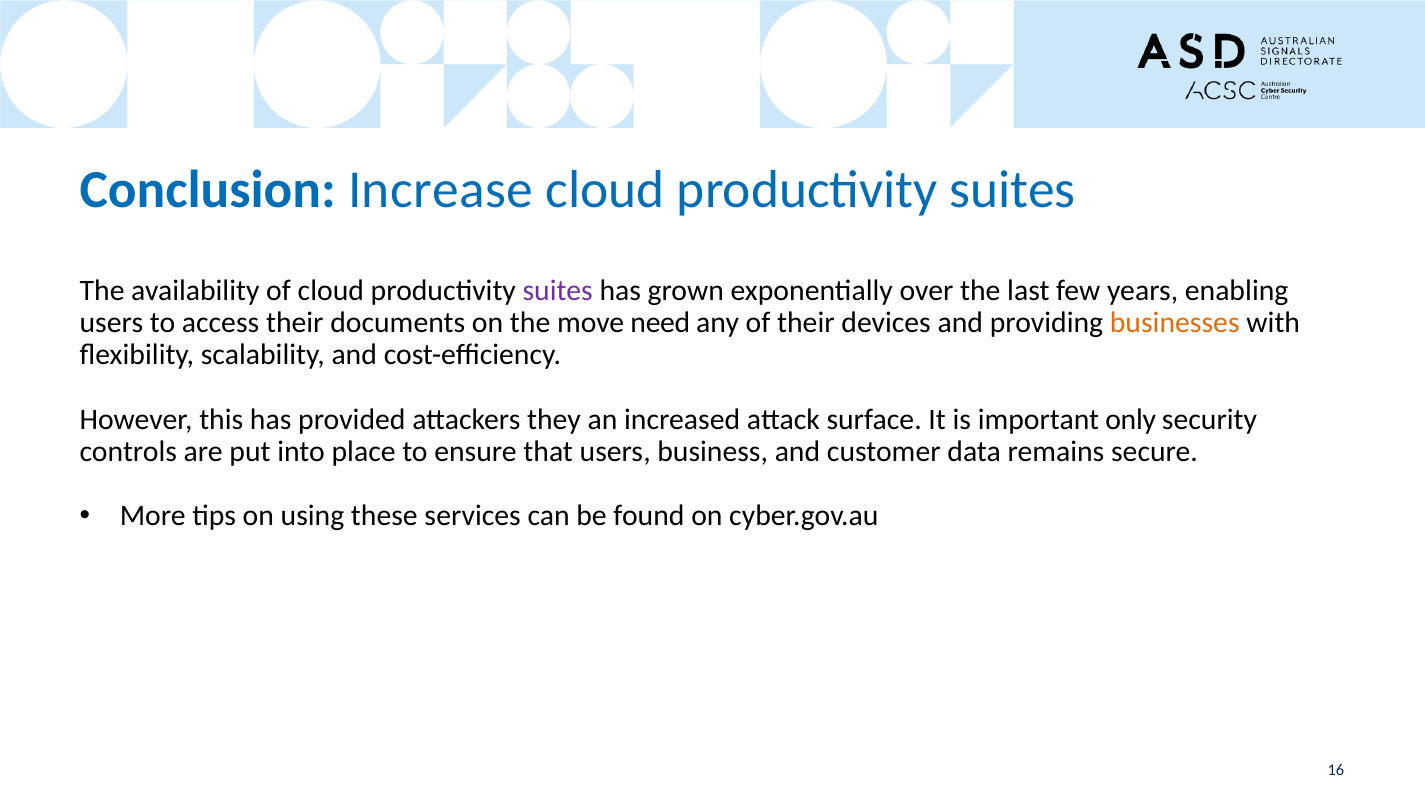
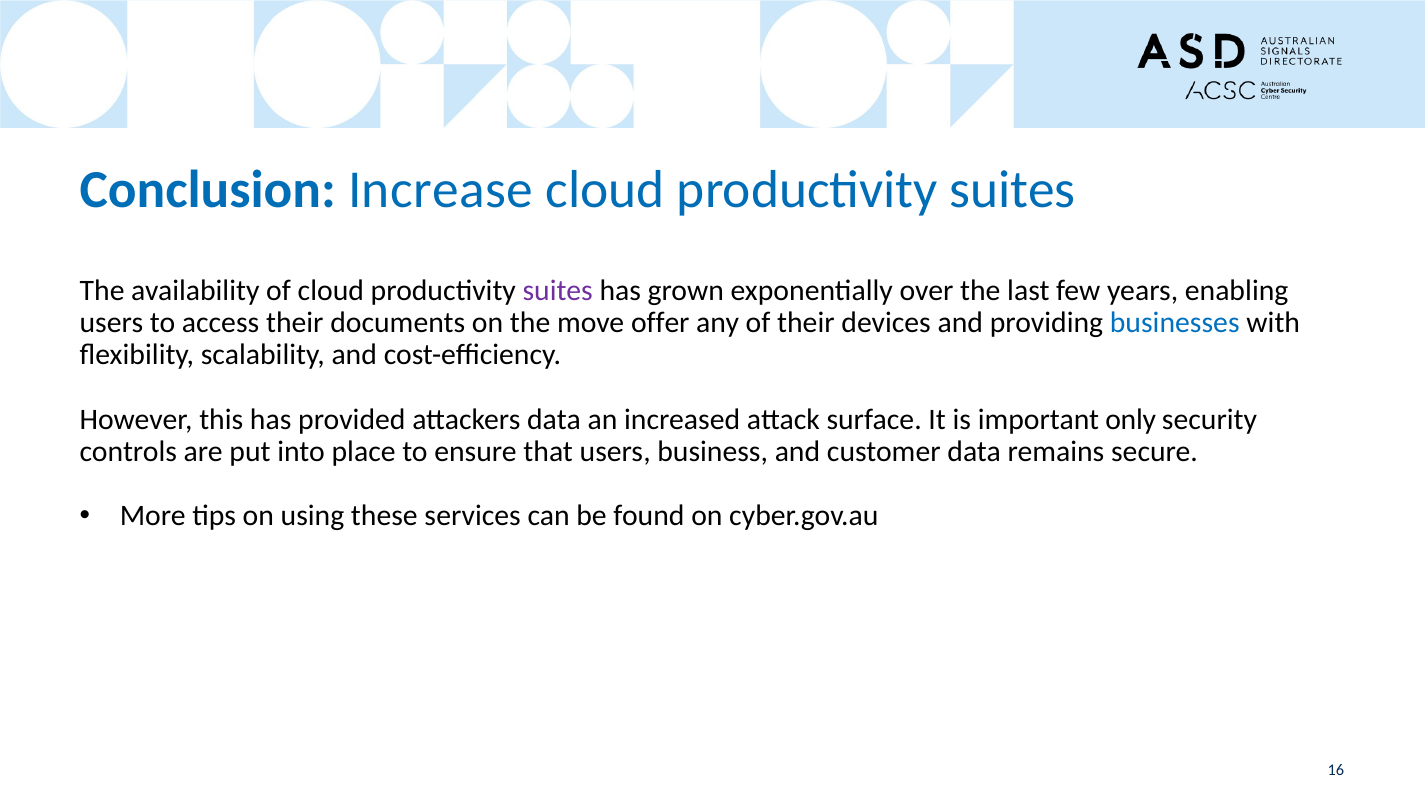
need: need -> offer (660, 323)
businesses colour: orange -> blue (1175, 323)
attackers they: they -> data (554, 420)
